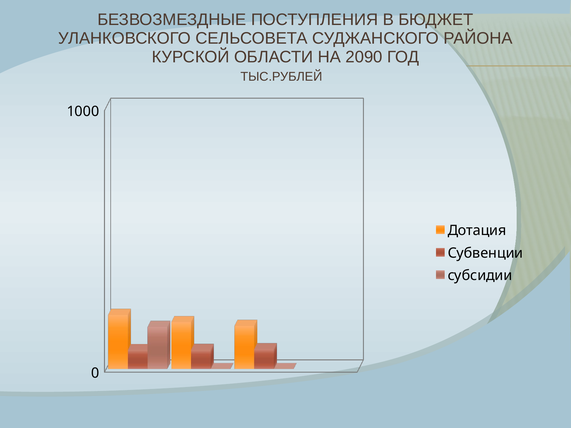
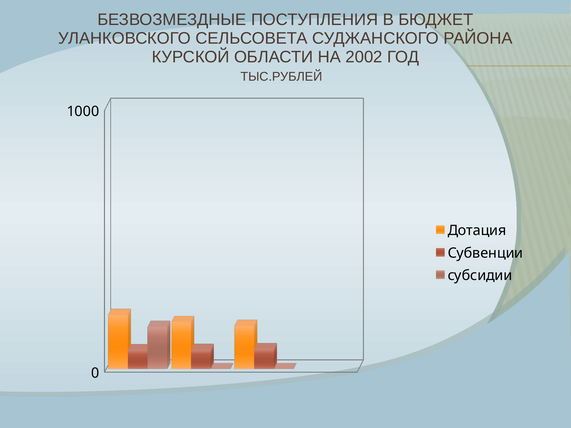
2090: 2090 -> 2002 (364, 57)
